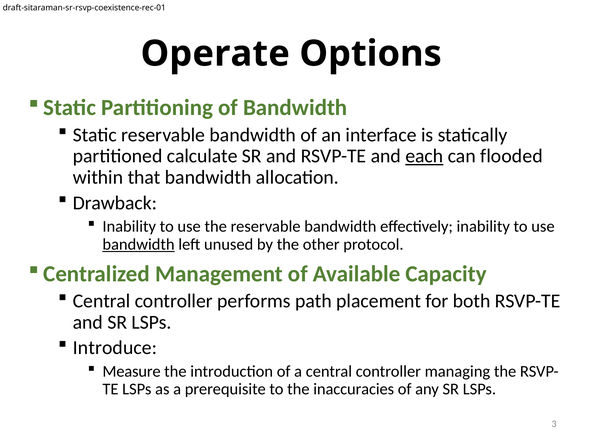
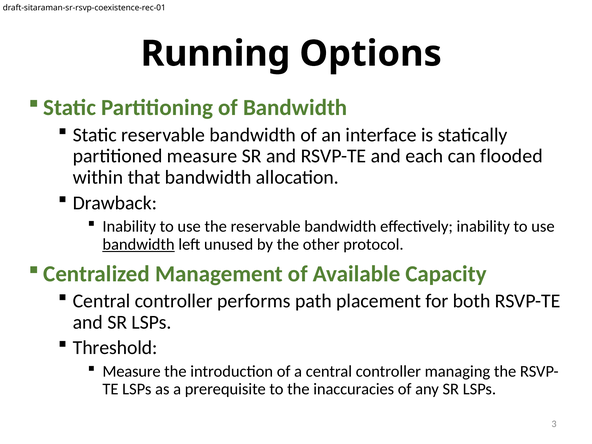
Operate: Operate -> Running (215, 54)
partitioned calculate: calculate -> measure (202, 156)
each underline: present -> none (424, 156)
Introduce: Introduce -> Threshold (115, 348)
